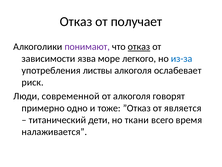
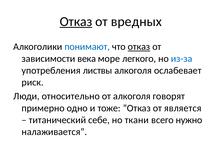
Отказ underline: none -> present (76, 21)
получает: получает -> вредных (136, 21)
понимают colour: purple -> blue (87, 47)
язва: язва -> века (87, 58)
современной: современной -> относительно (71, 96)
дети: дети -> себе (99, 120)
время: время -> нужно (189, 120)
